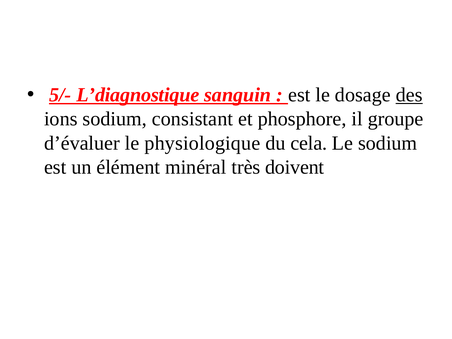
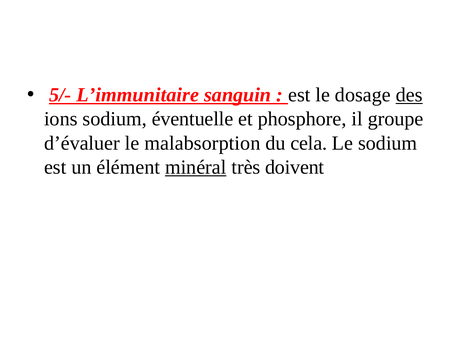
L’diagnostique: L’diagnostique -> L’immunitaire (138, 95)
consistant: consistant -> éventuelle (193, 119)
physiologique: physiologique -> malabsorption (202, 143)
minéral underline: none -> present (196, 167)
